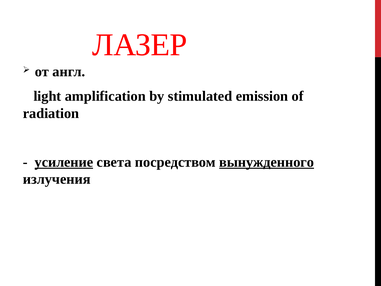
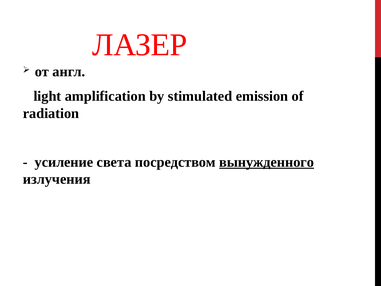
усиление underline: present -> none (64, 162)
